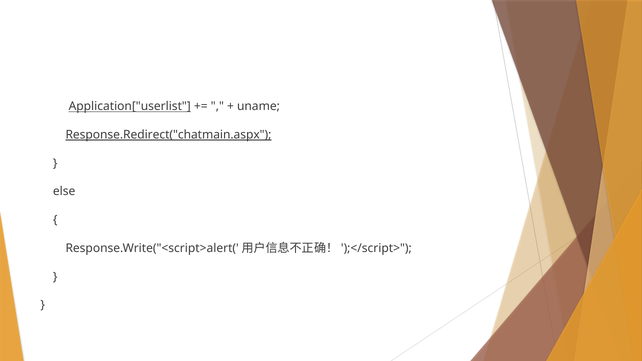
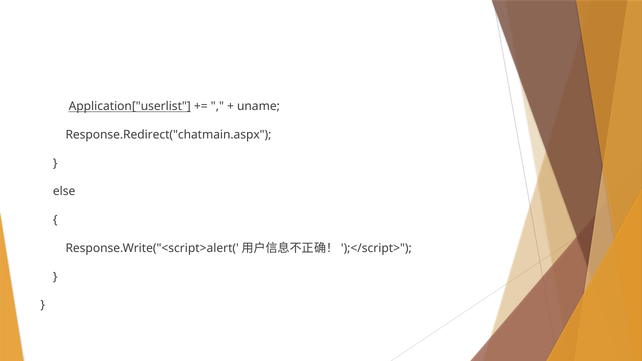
Response.Redirect("chatmain.aspx underline: present -> none (168, 135)
